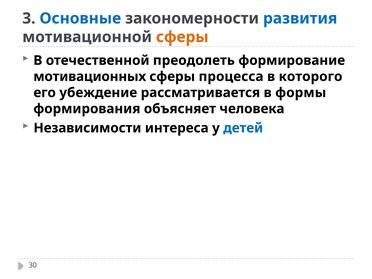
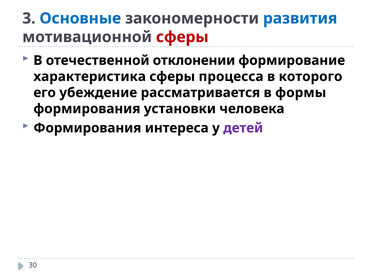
сферы colour: orange -> red (182, 37)
преодолеть: преодолеть -> отклонении (194, 60)
мотивационных: мотивационных -> характеристика (90, 77)
объясняет: объясняет -> установки (180, 109)
Независимости: Независимости -> Формирования (87, 128)
детей colour: blue -> purple (243, 128)
